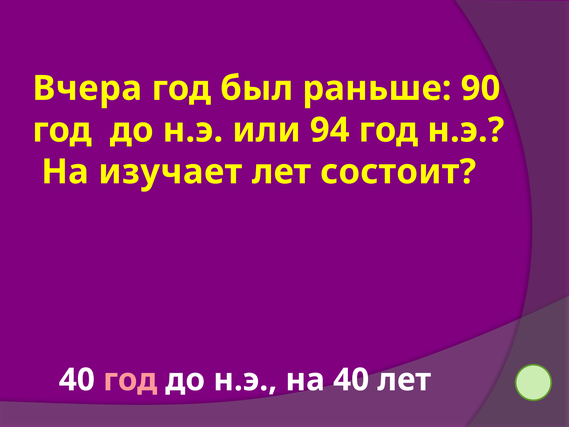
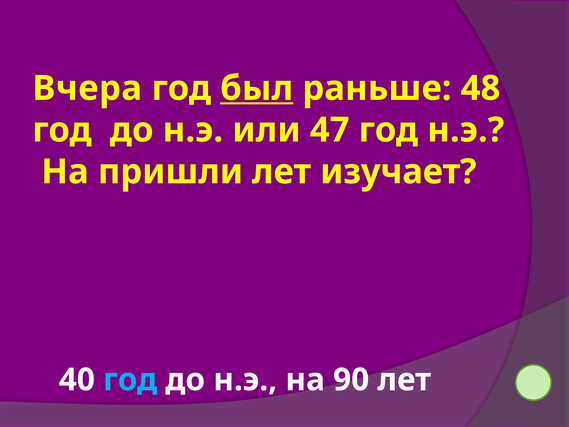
был underline: none -> present (257, 88)
90: 90 -> 48 (481, 88)
94: 94 -> 47 (330, 130)
изучает: изучает -> пришли (170, 172)
состоит: состоит -> изучает (398, 172)
год colour: pink -> light blue (130, 380)
на 40: 40 -> 90 (351, 380)
